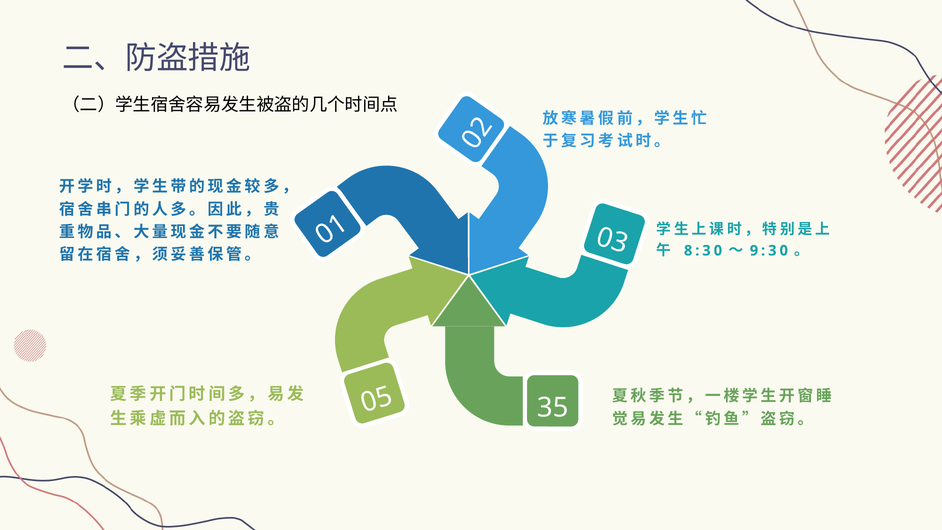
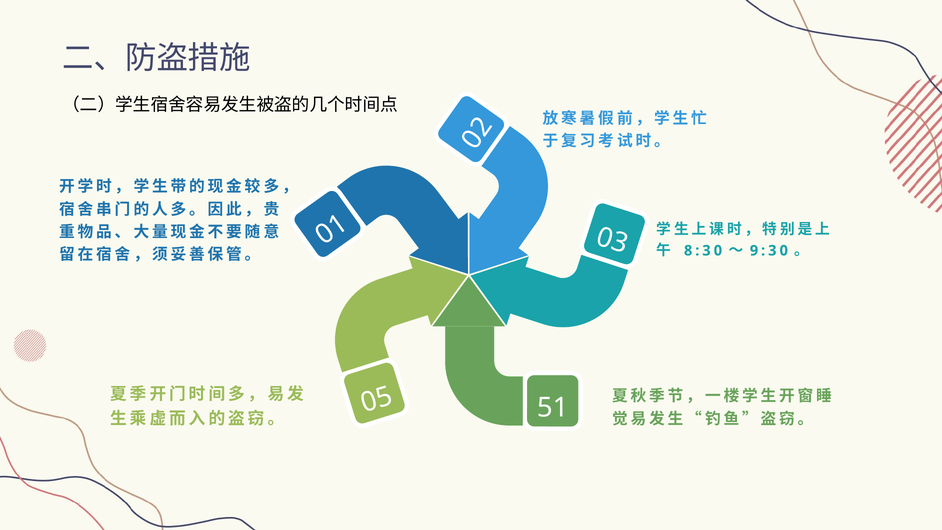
35: 35 -> 51 (553, 408)
